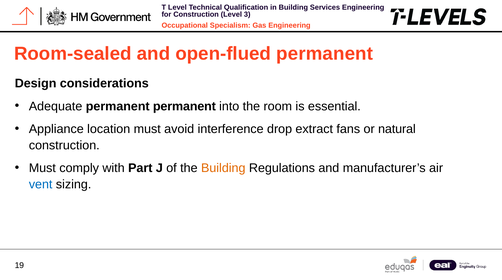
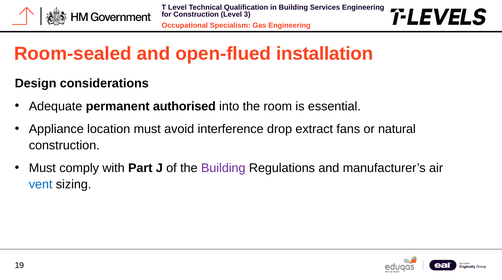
open-flued permanent: permanent -> installation (325, 54)
permanent permanent: permanent -> authorised (184, 106)
Building colour: orange -> purple (223, 168)
